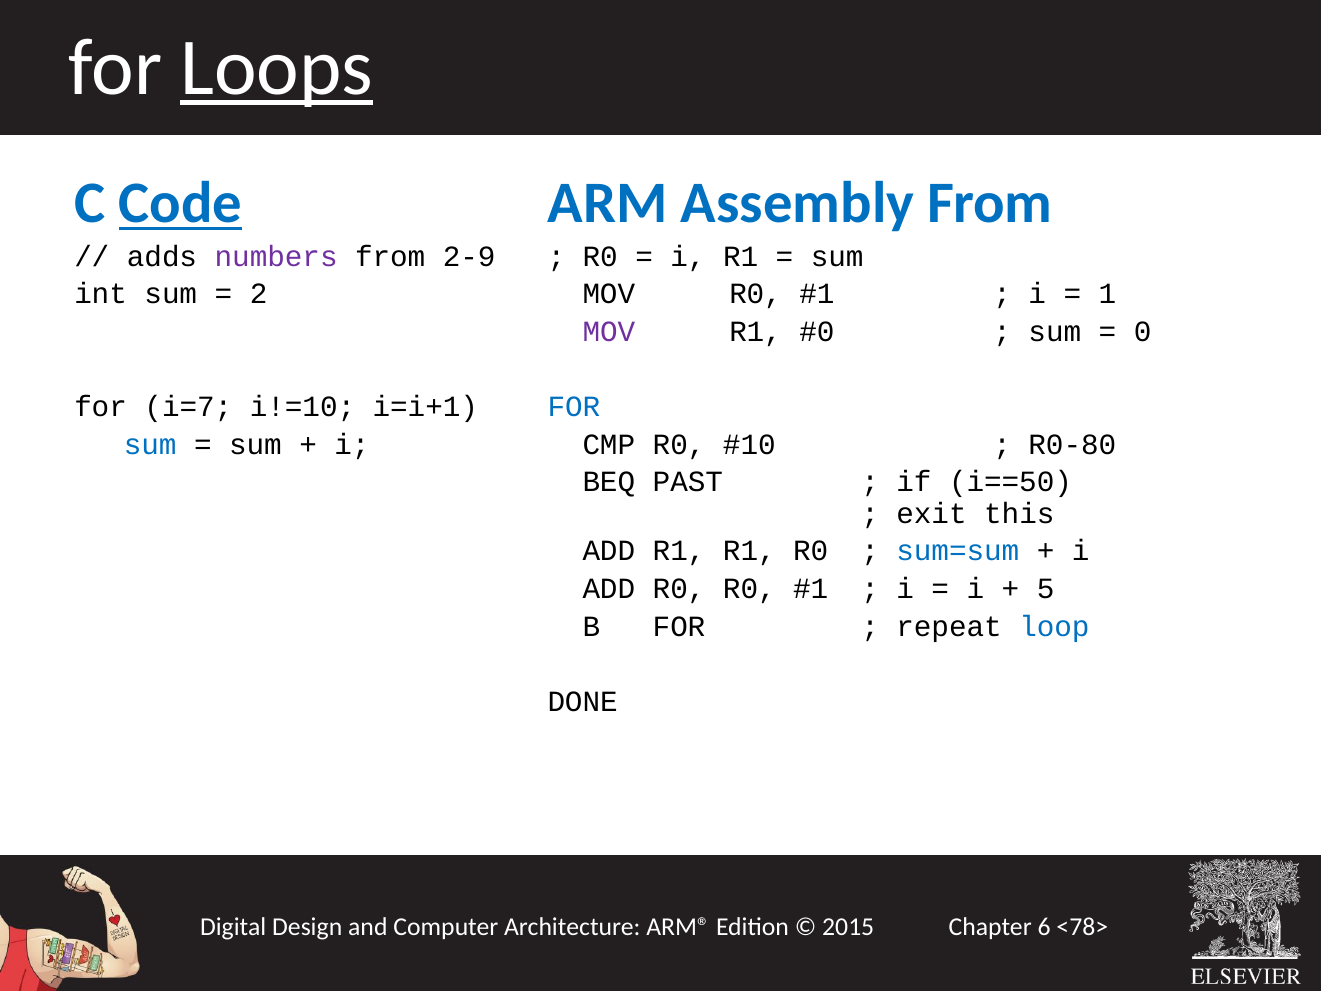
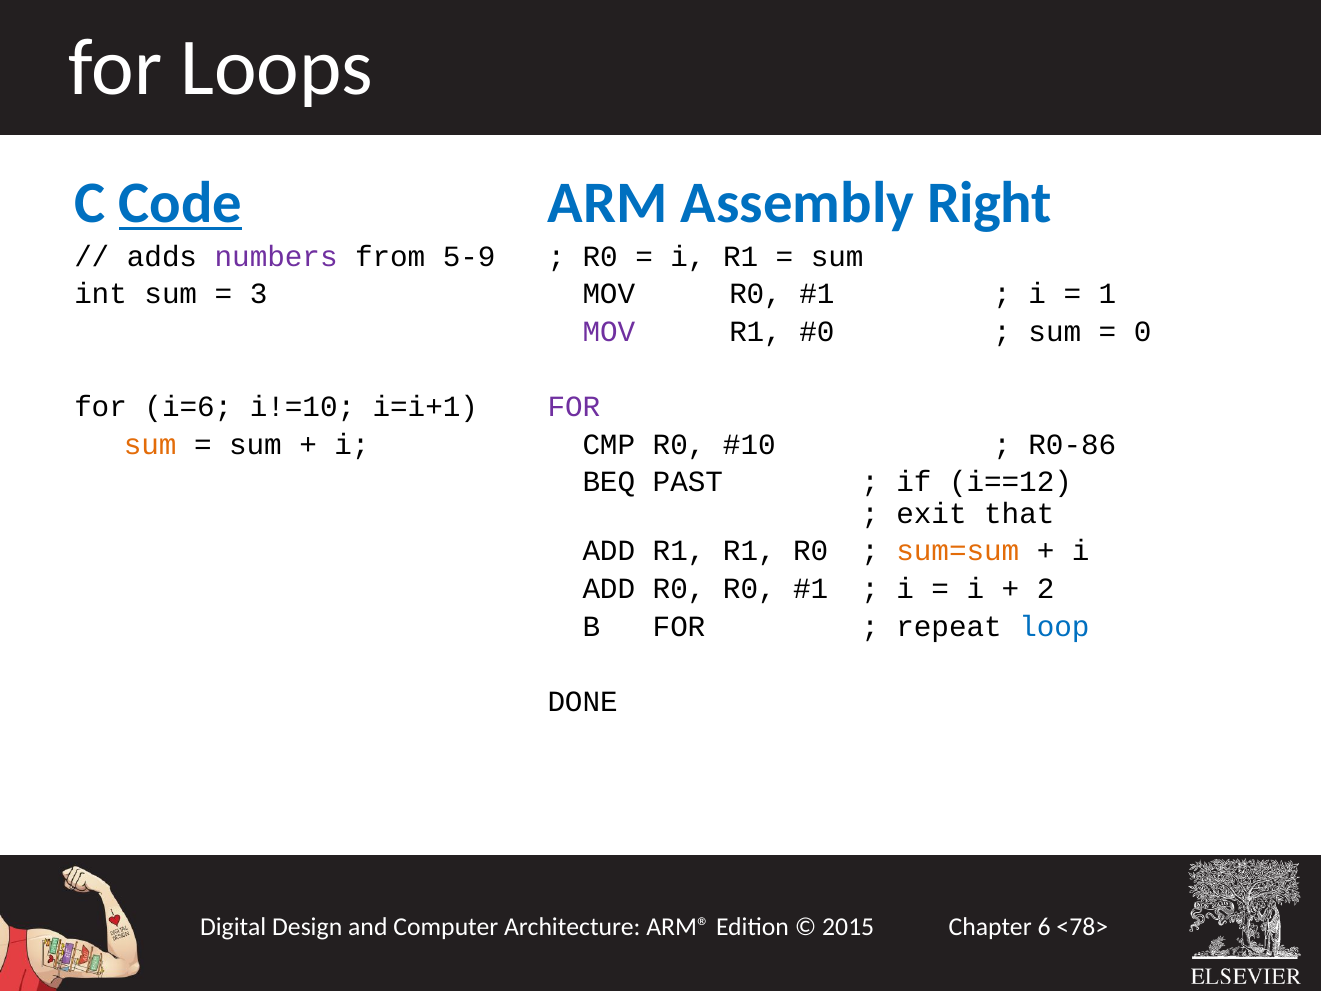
Loops underline: present -> none (277, 68)
Assembly From: From -> Right (990, 203)
2-9: 2-9 -> 5-9 (469, 257)
2: 2 -> 3 (259, 294)
i=7: i=7 -> i=6 (188, 407)
FOR colour: blue -> purple (574, 407)
sum colour: blue -> orange (150, 444)
R0-80: R0-80 -> R0-86 (1072, 444)
i==50: i==50 -> i==12 (1011, 482)
this: this -> that (1019, 514)
sum=sum colour: blue -> orange (958, 551)
5: 5 -> 2 (1046, 589)
